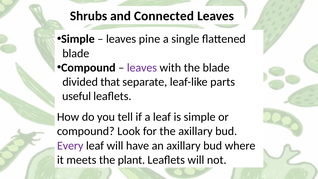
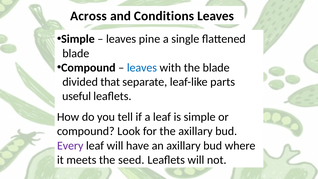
Shrubs: Shrubs -> Across (88, 16)
Connected: Connected -> Conditions (164, 16)
leaves colour: purple -> blue (142, 68)
plant: plant -> seed (131, 160)
